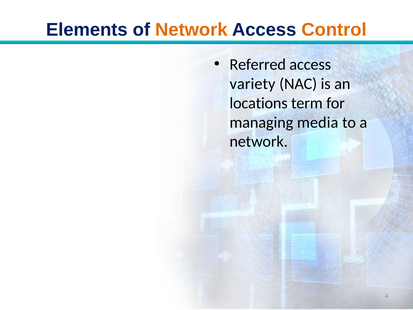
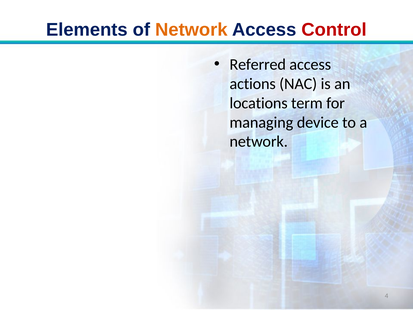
Control colour: orange -> red (334, 30)
variety: variety -> actions (253, 84)
media: media -> device (318, 122)
